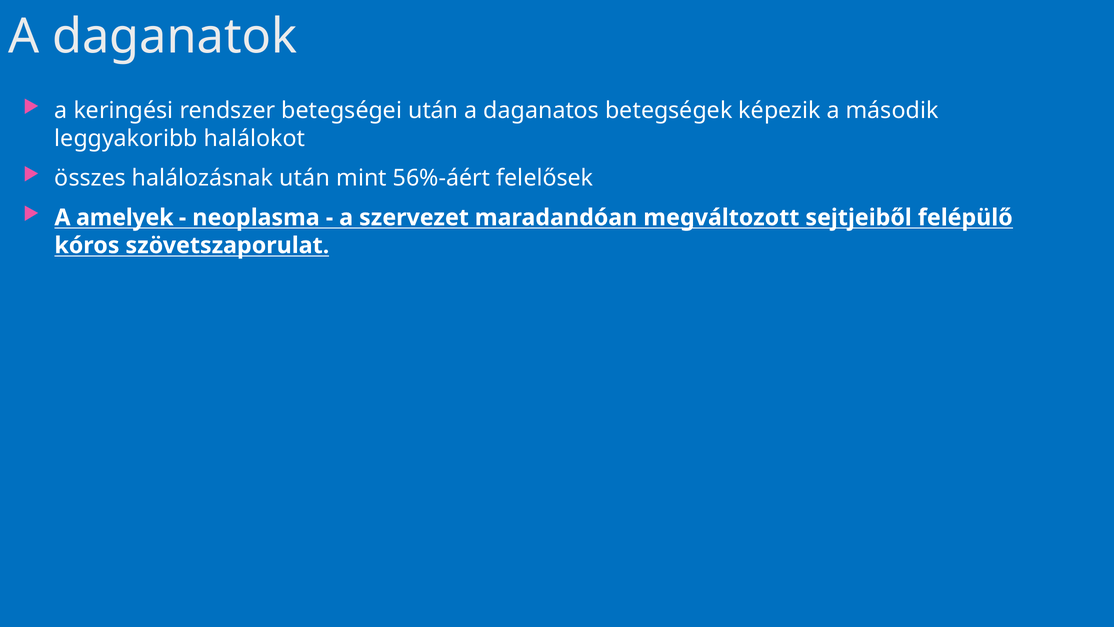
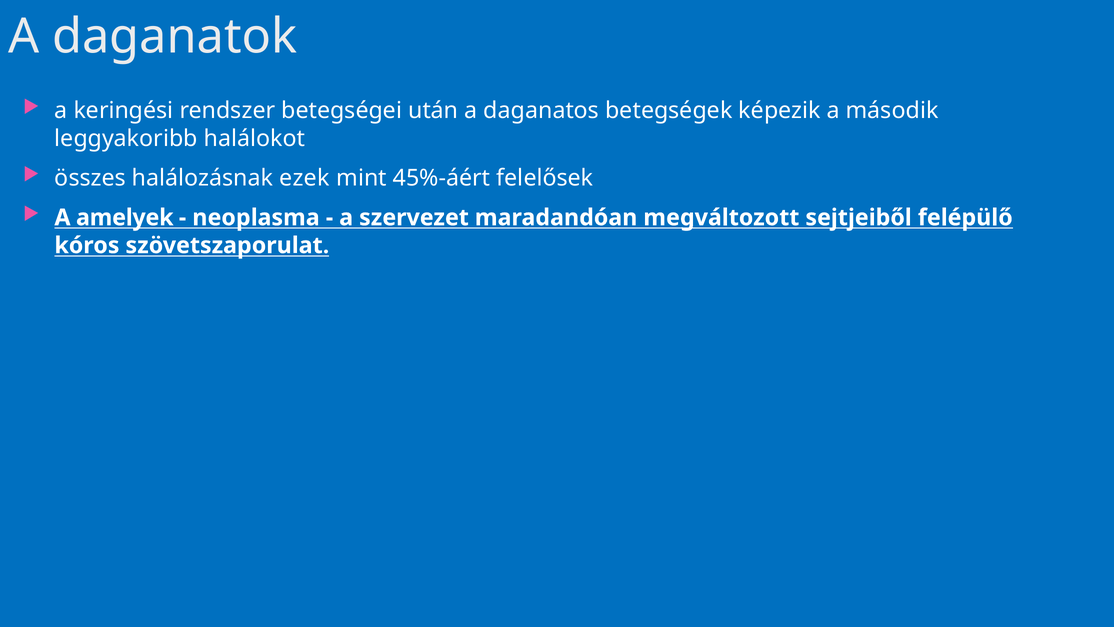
halálozásnak után: után -> ezek (305, 178)
56%-áért: 56%-áért -> 45%-áért (442, 178)
